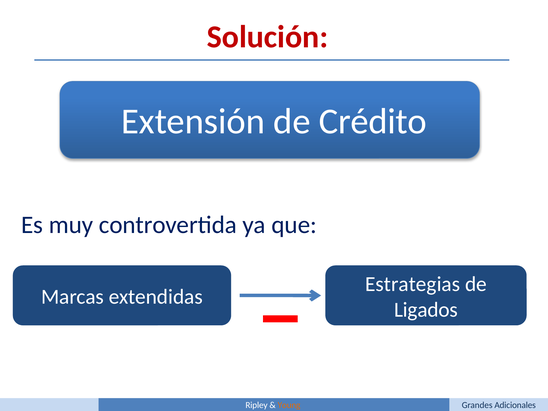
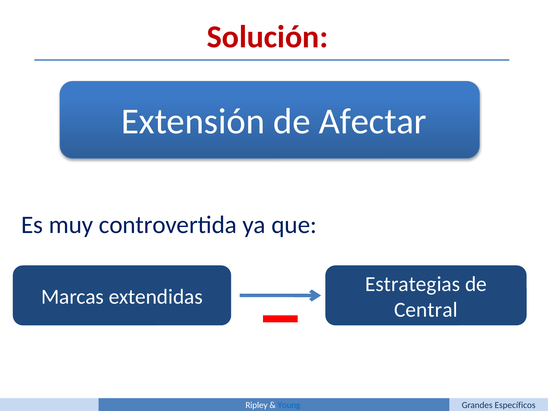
Crédito: Crédito -> Afectar (373, 121)
Ligados: Ligados -> Central (426, 310)
Young colour: orange -> blue (289, 405)
Adicionales: Adicionales -> Específicos (515, 405)
